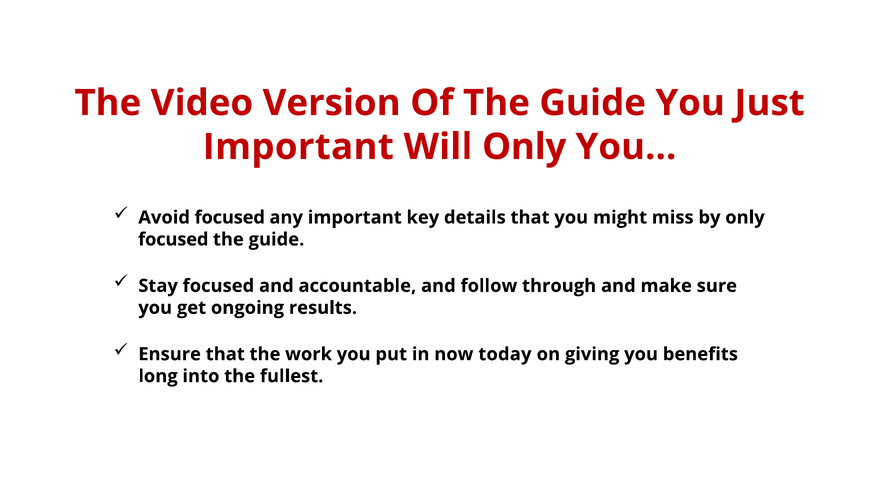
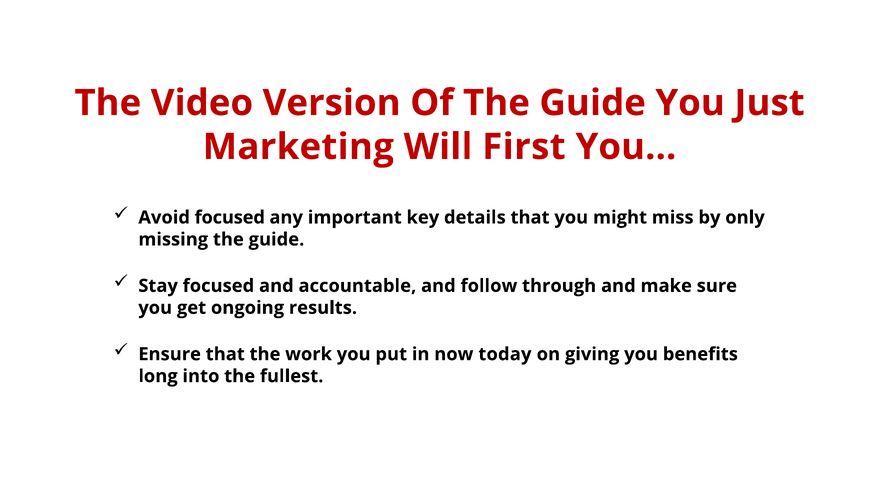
Important: Important -> Marketing (298, 147)
Will Only: Only -> First (524, 147)
focused: focused -> missing (173, 240)
